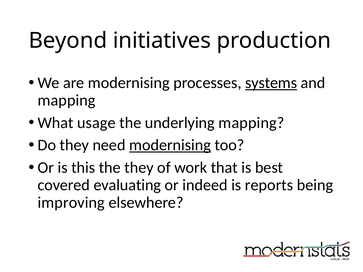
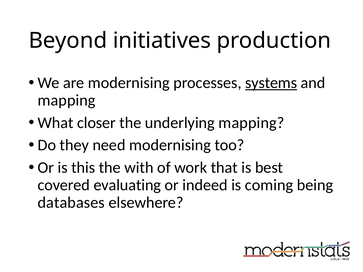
usage: usage -> closer (96, 123)
modernising underline: present -> none (170, 145)
the they: they -> with (139, 168)
reports: reports -> coming (269, 185)
improving: improving -> databases (71, 203)
